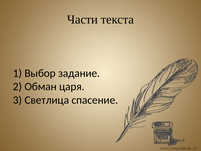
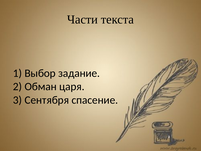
Светлица: Светлица -> Сентября (47, 100)
